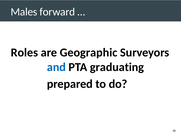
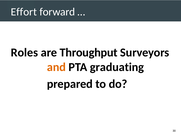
Males: Males -> Effort (24, 12)
Geographic: Geographic -> Throughput (89, 52)
and colour: blue -> orange (56, 67)
